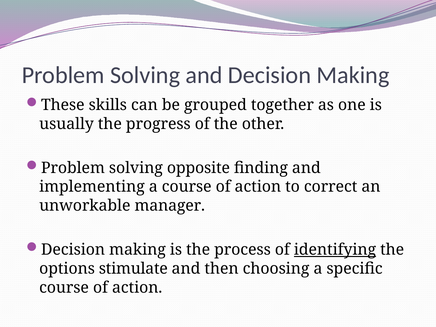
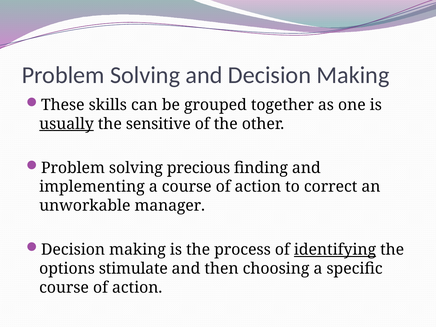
usually underline: none -> present (66, 124)
progress: progress -> sensitive (158, 124)
opposite: opposite -> precious (199, 168)
